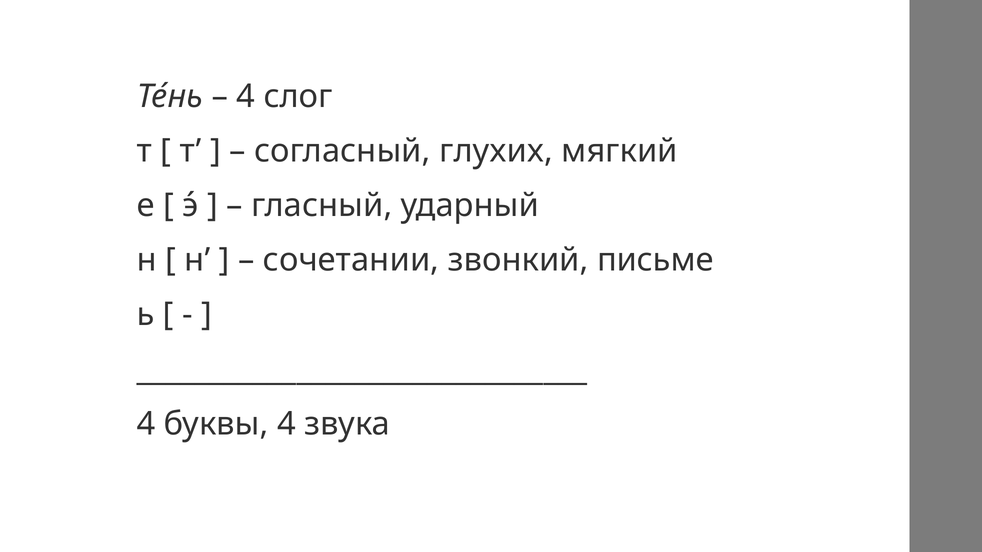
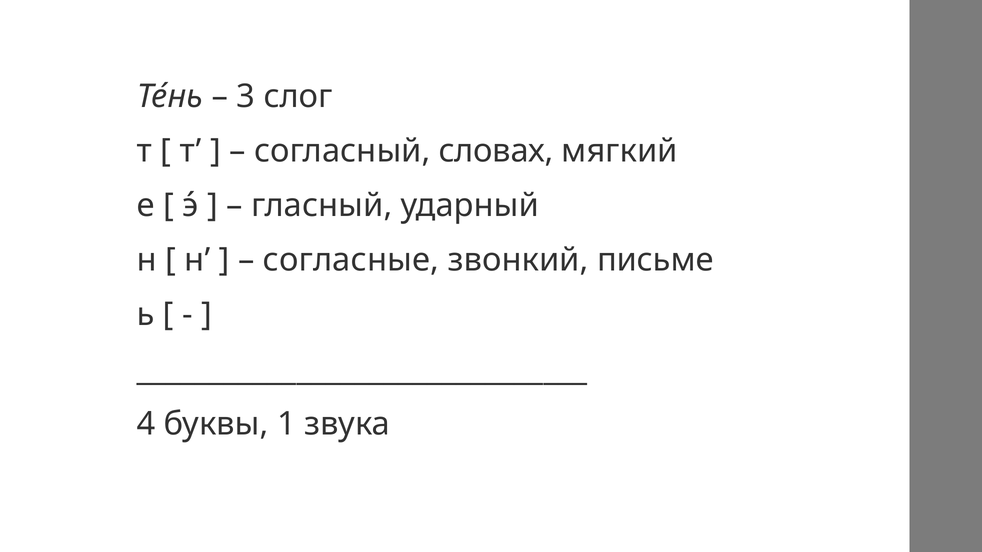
4: 4 -> 3 (246, 96)
глухих: глухих -> словах (496, 151)
сочетании: сочетании -> согласные (351, 260)
буквы 4: 4 -> 1 (286, 424)
